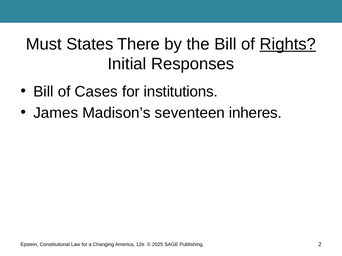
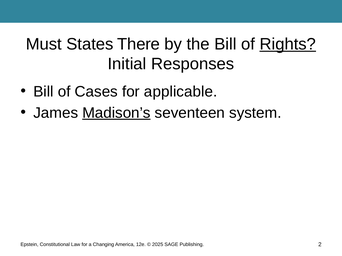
institutions: institutions -> applicable (181, 92)
Madison’s underline: none -> present (116, 113)
inheres: inheres -> system (255, 113)
